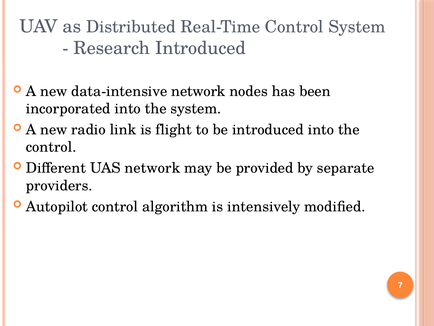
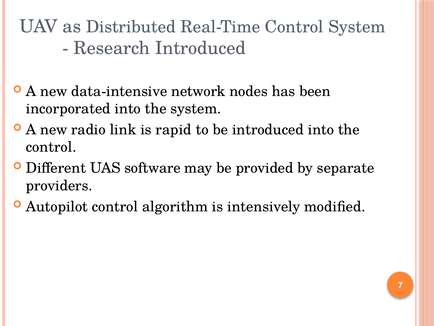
flight: flight -> rapid (174, 130)
UAS network: network -> software (153, 168)
